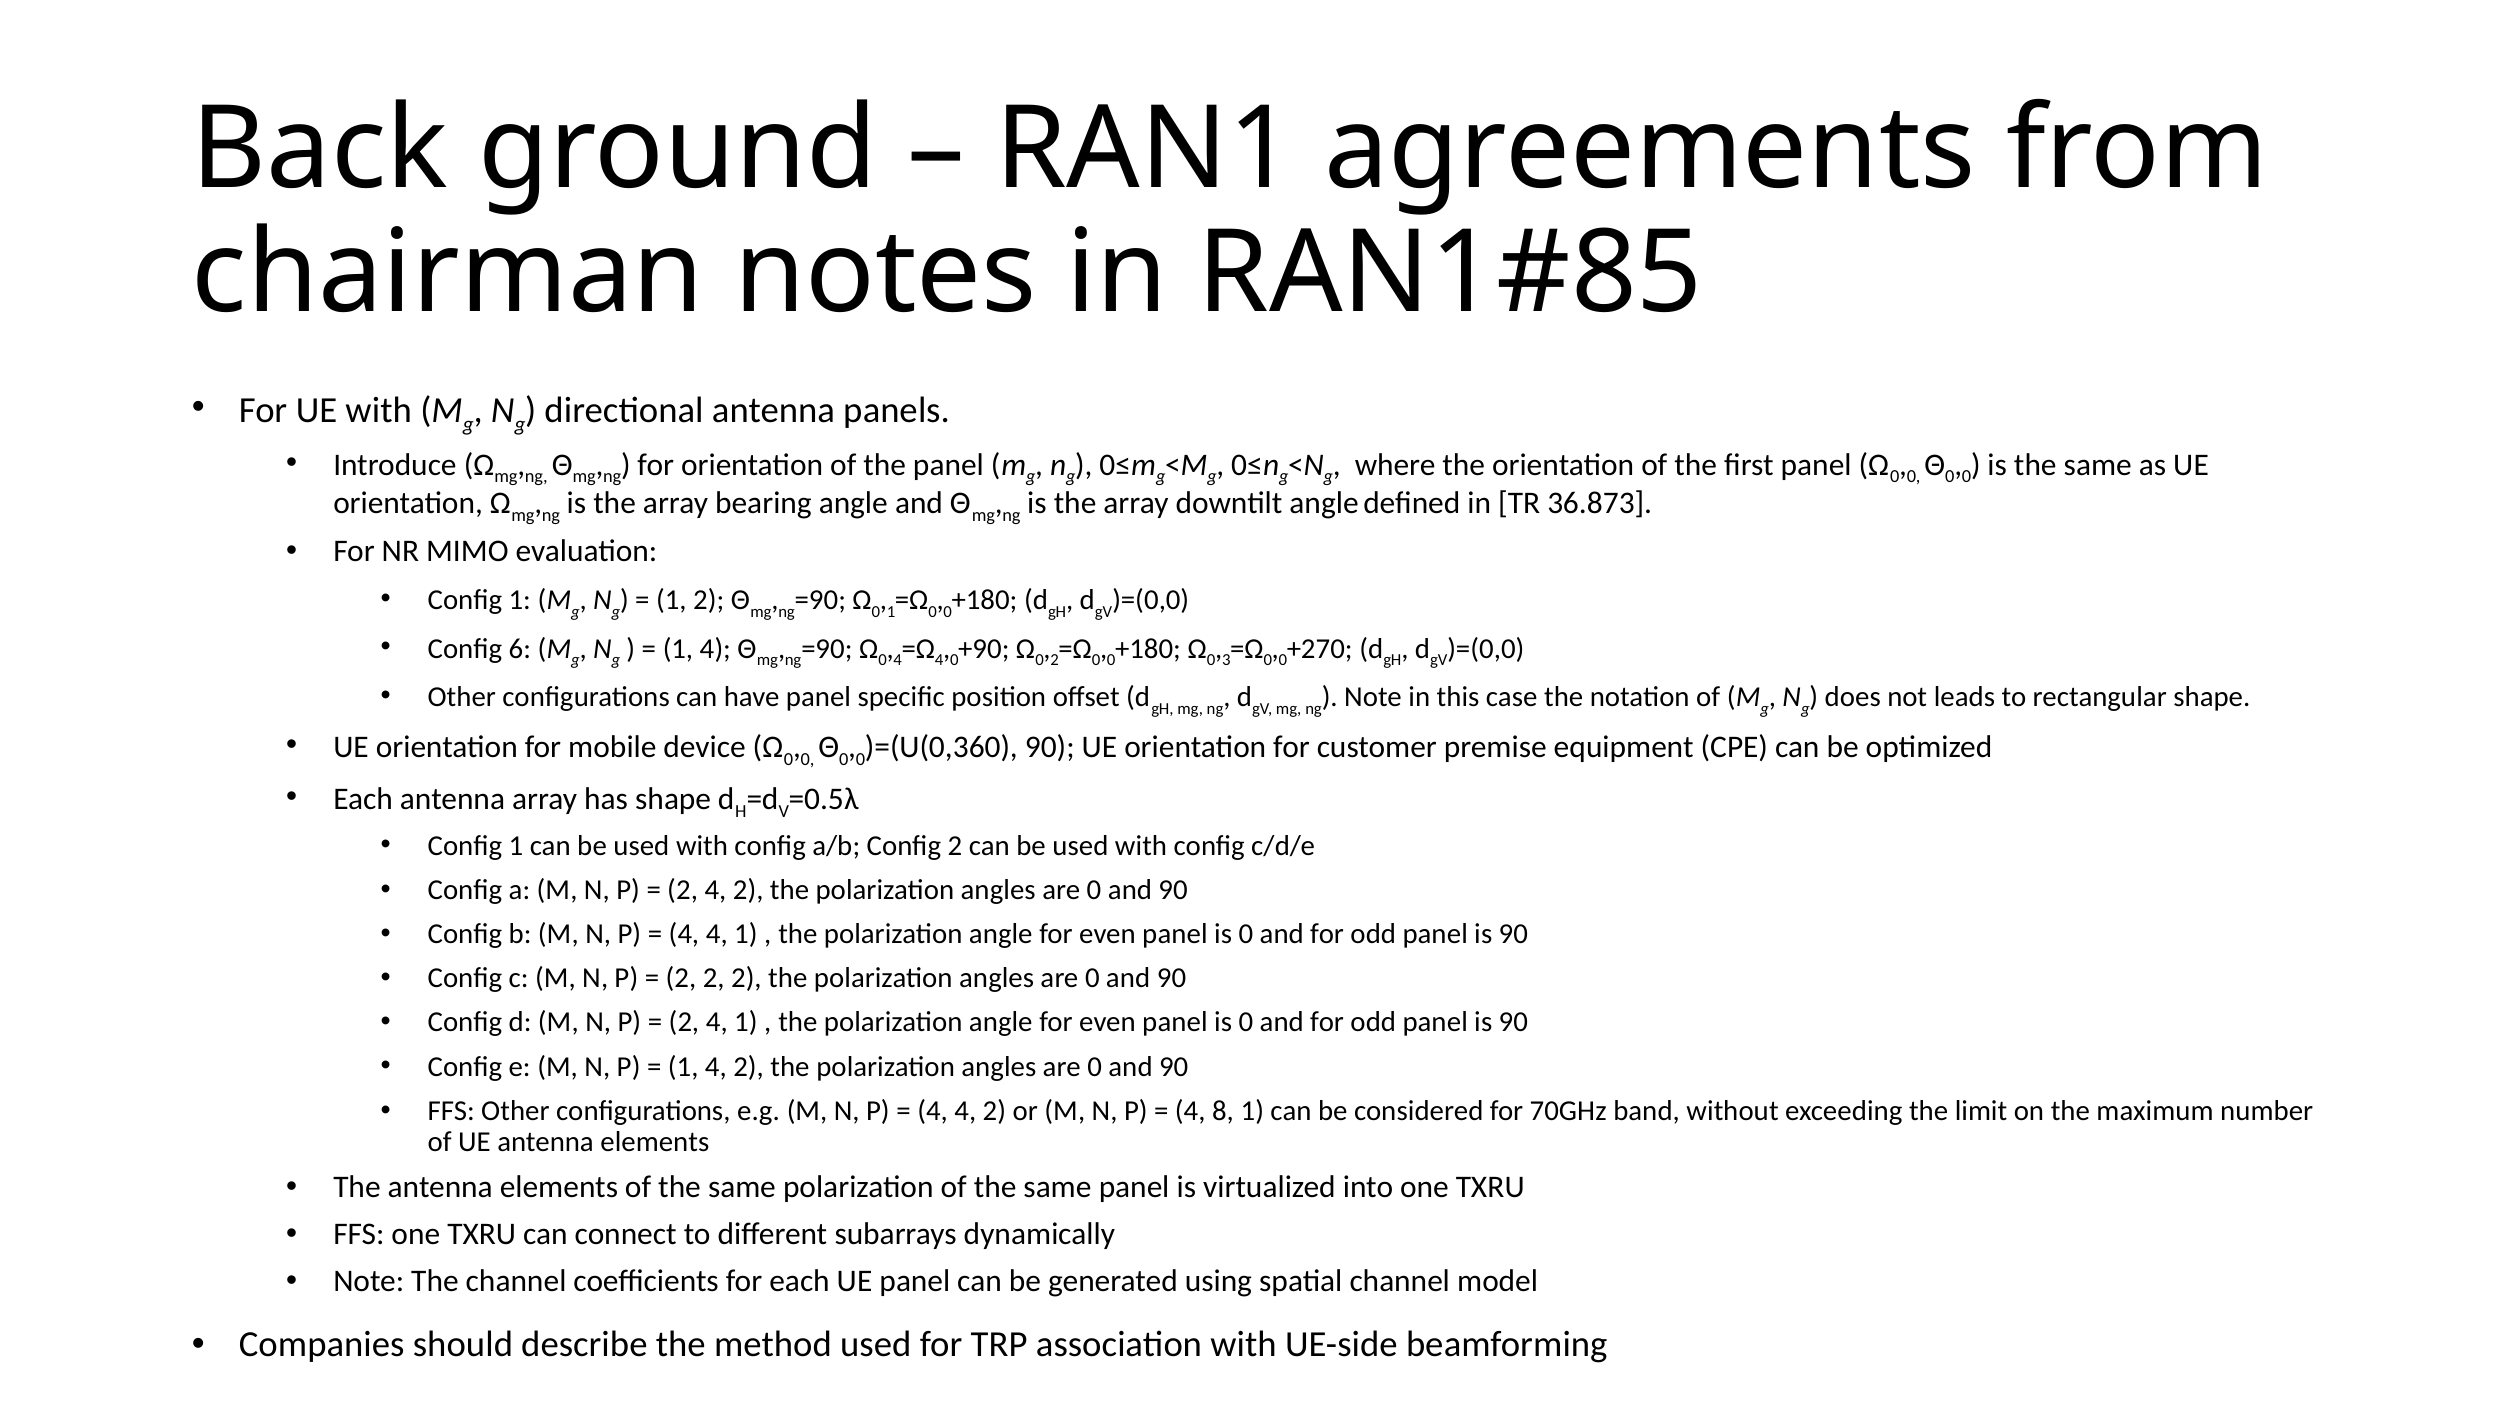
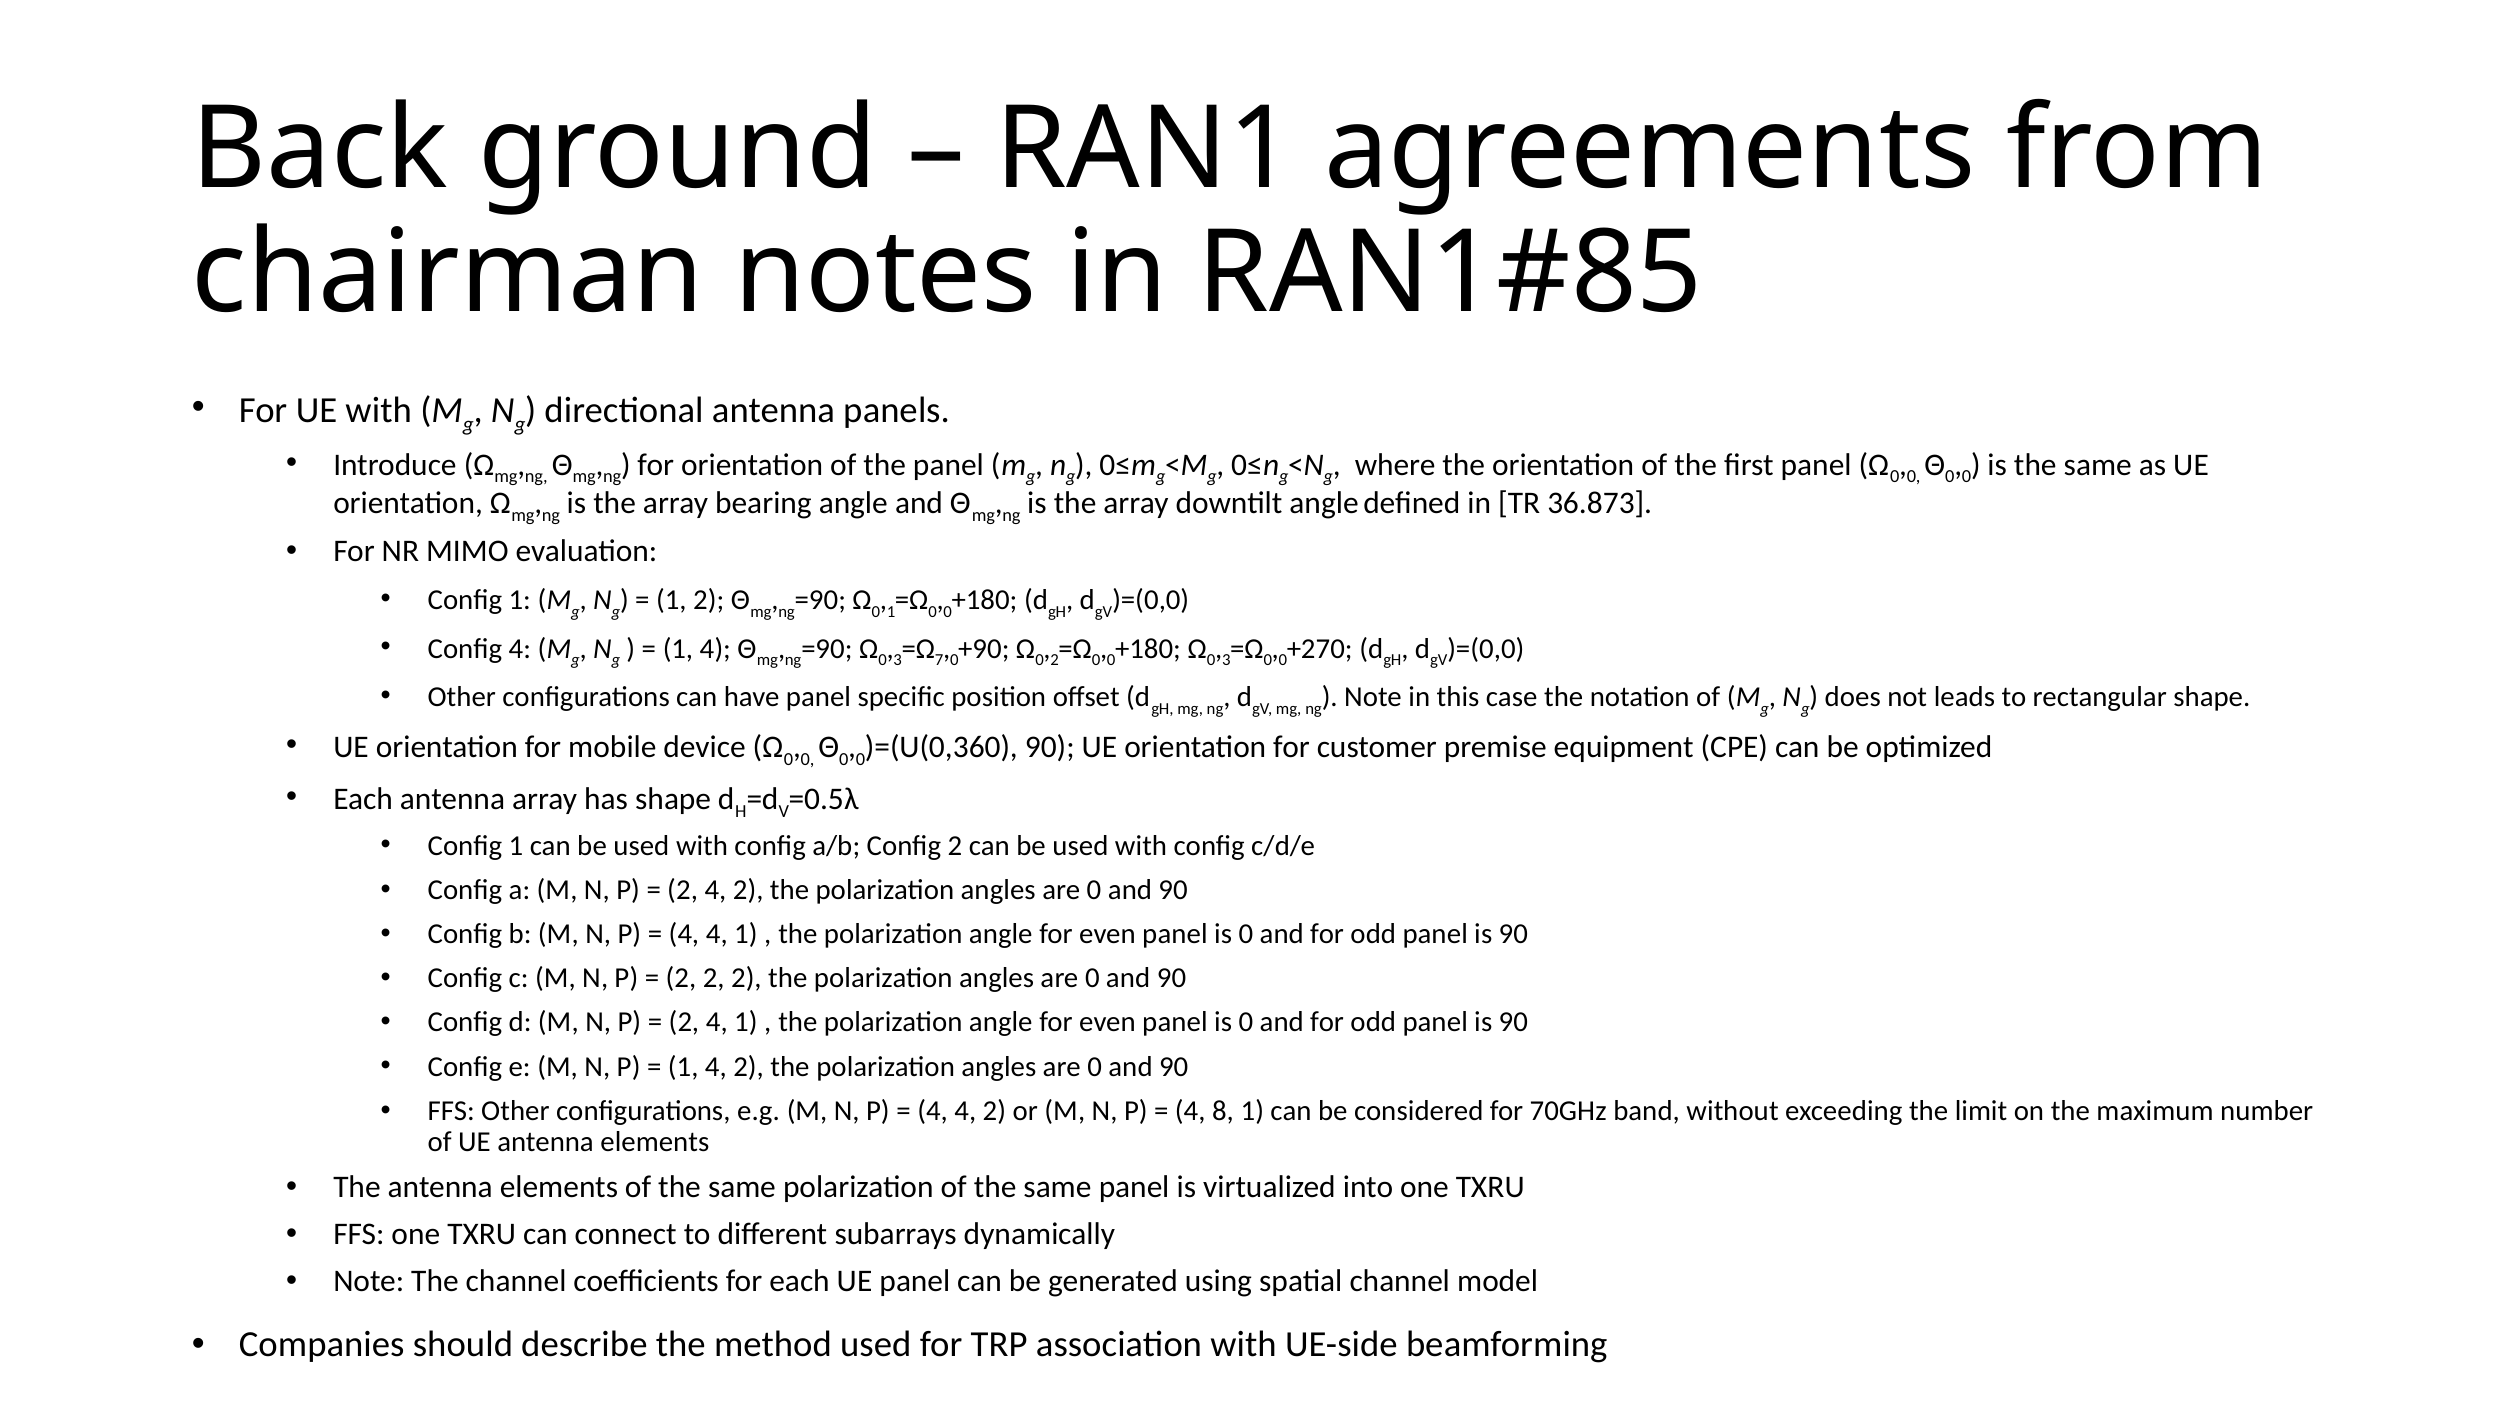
Config 6: 6 -> 4 (520, 649)
4: 4 -> 3 (898, 660)
4: 4 -> 7 (939, 660)
